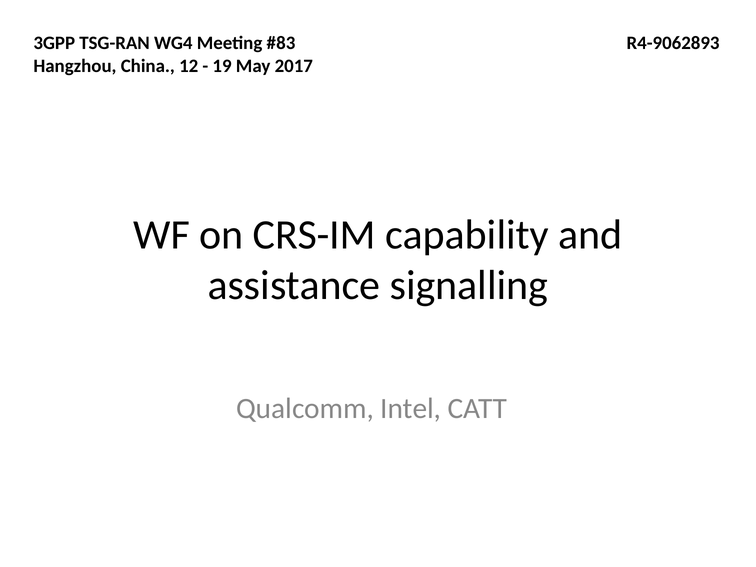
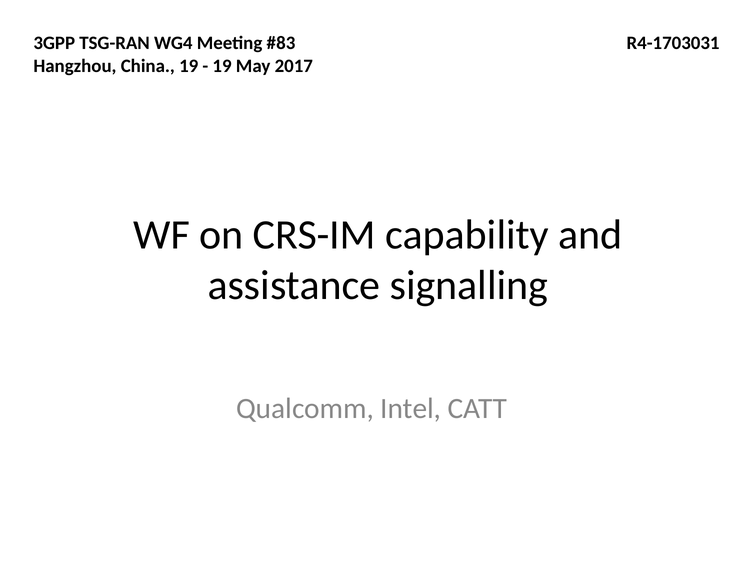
R4-9062893: R4-9062893 -> R4-1703031 (673, 43)
China 12: 12 -> 19 (189, 66)
